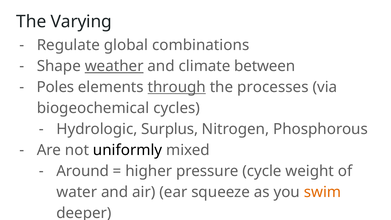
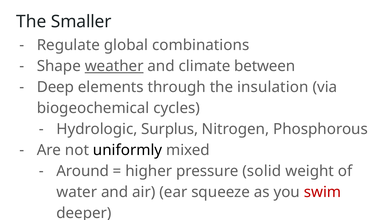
Varying: Varying -> Smaller (81, 22)
Poles: Poles -> Deep (55, 87)
through underline: present -> none (177, 87)
processes: processes -> insulation (273, 87)
cycle: cycle -> solid (262, 171)
swim colour: orange -> red (323, 192)
